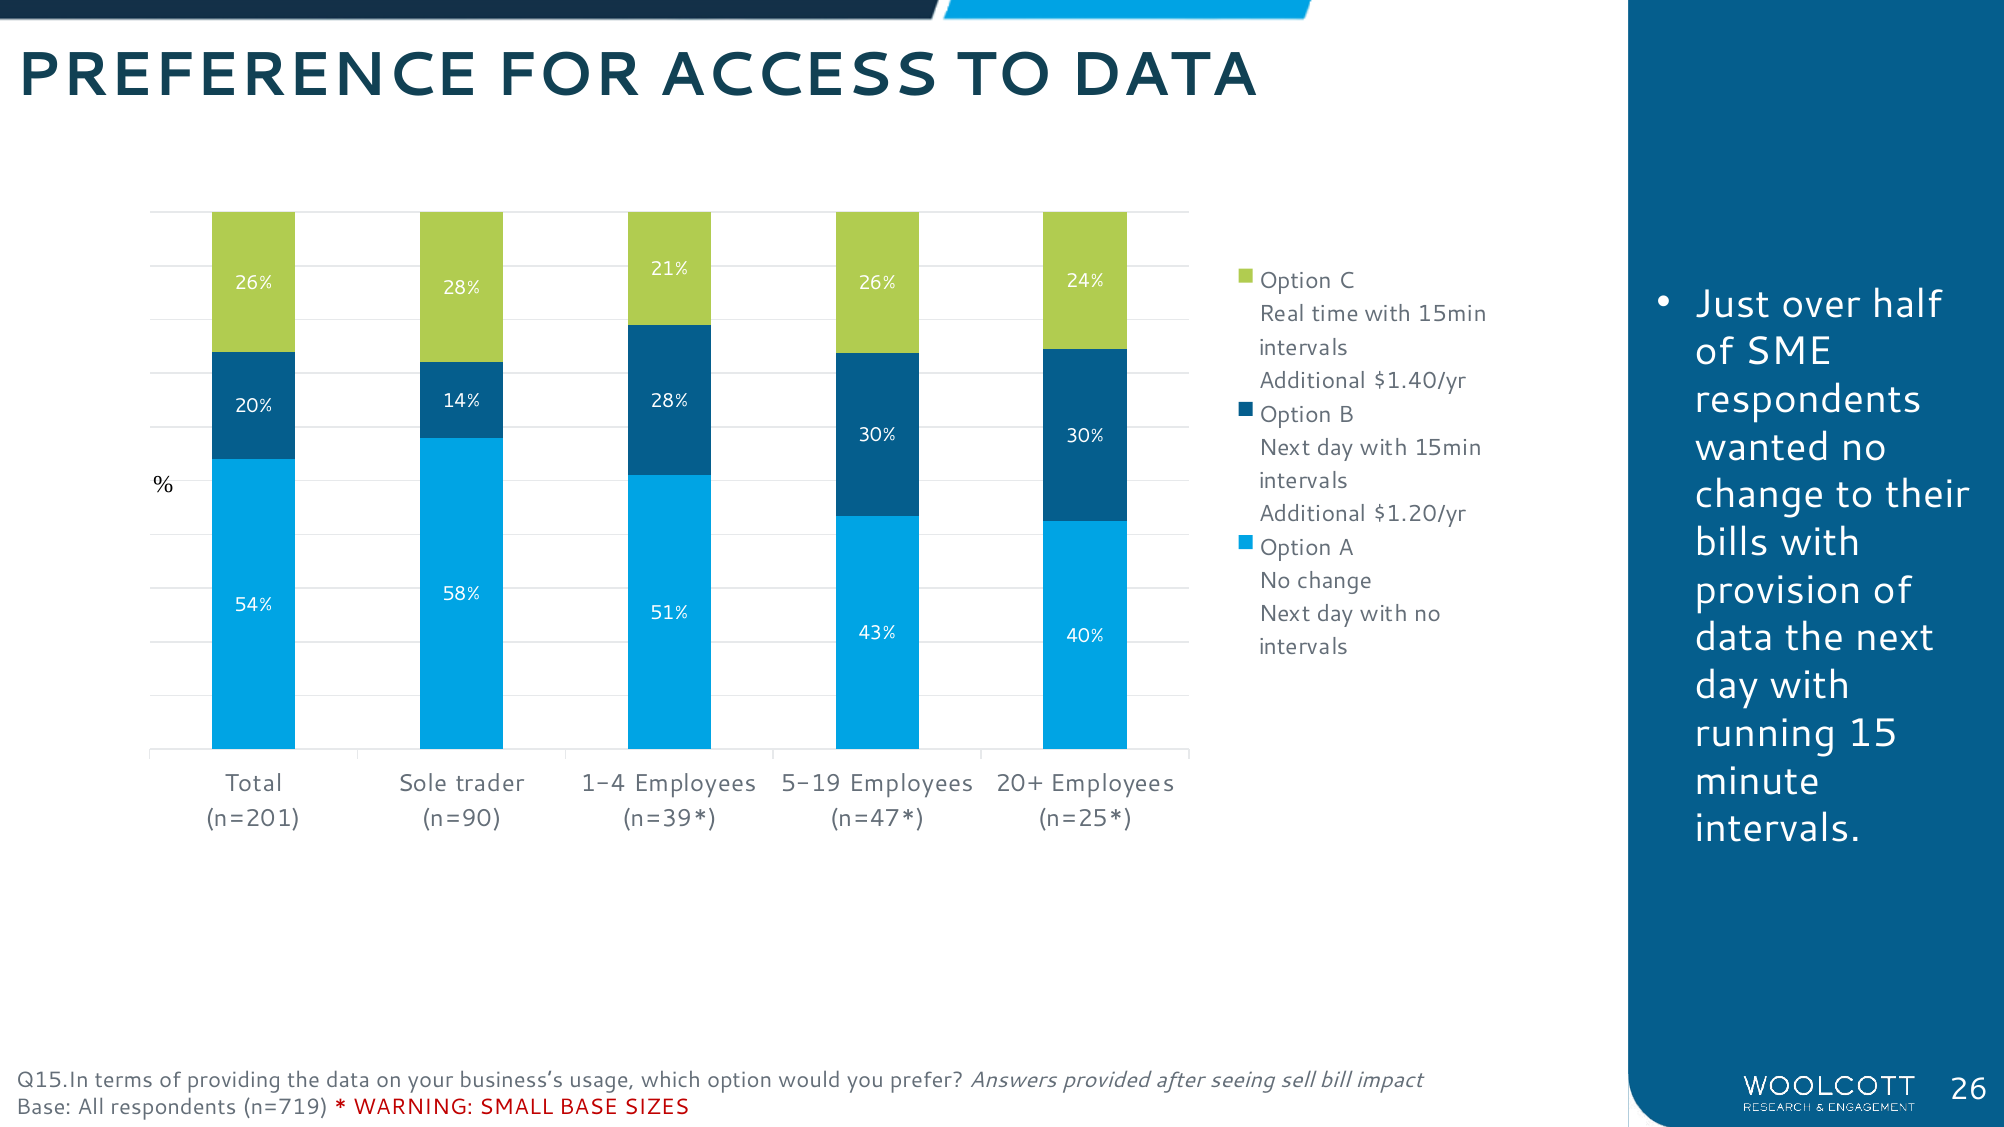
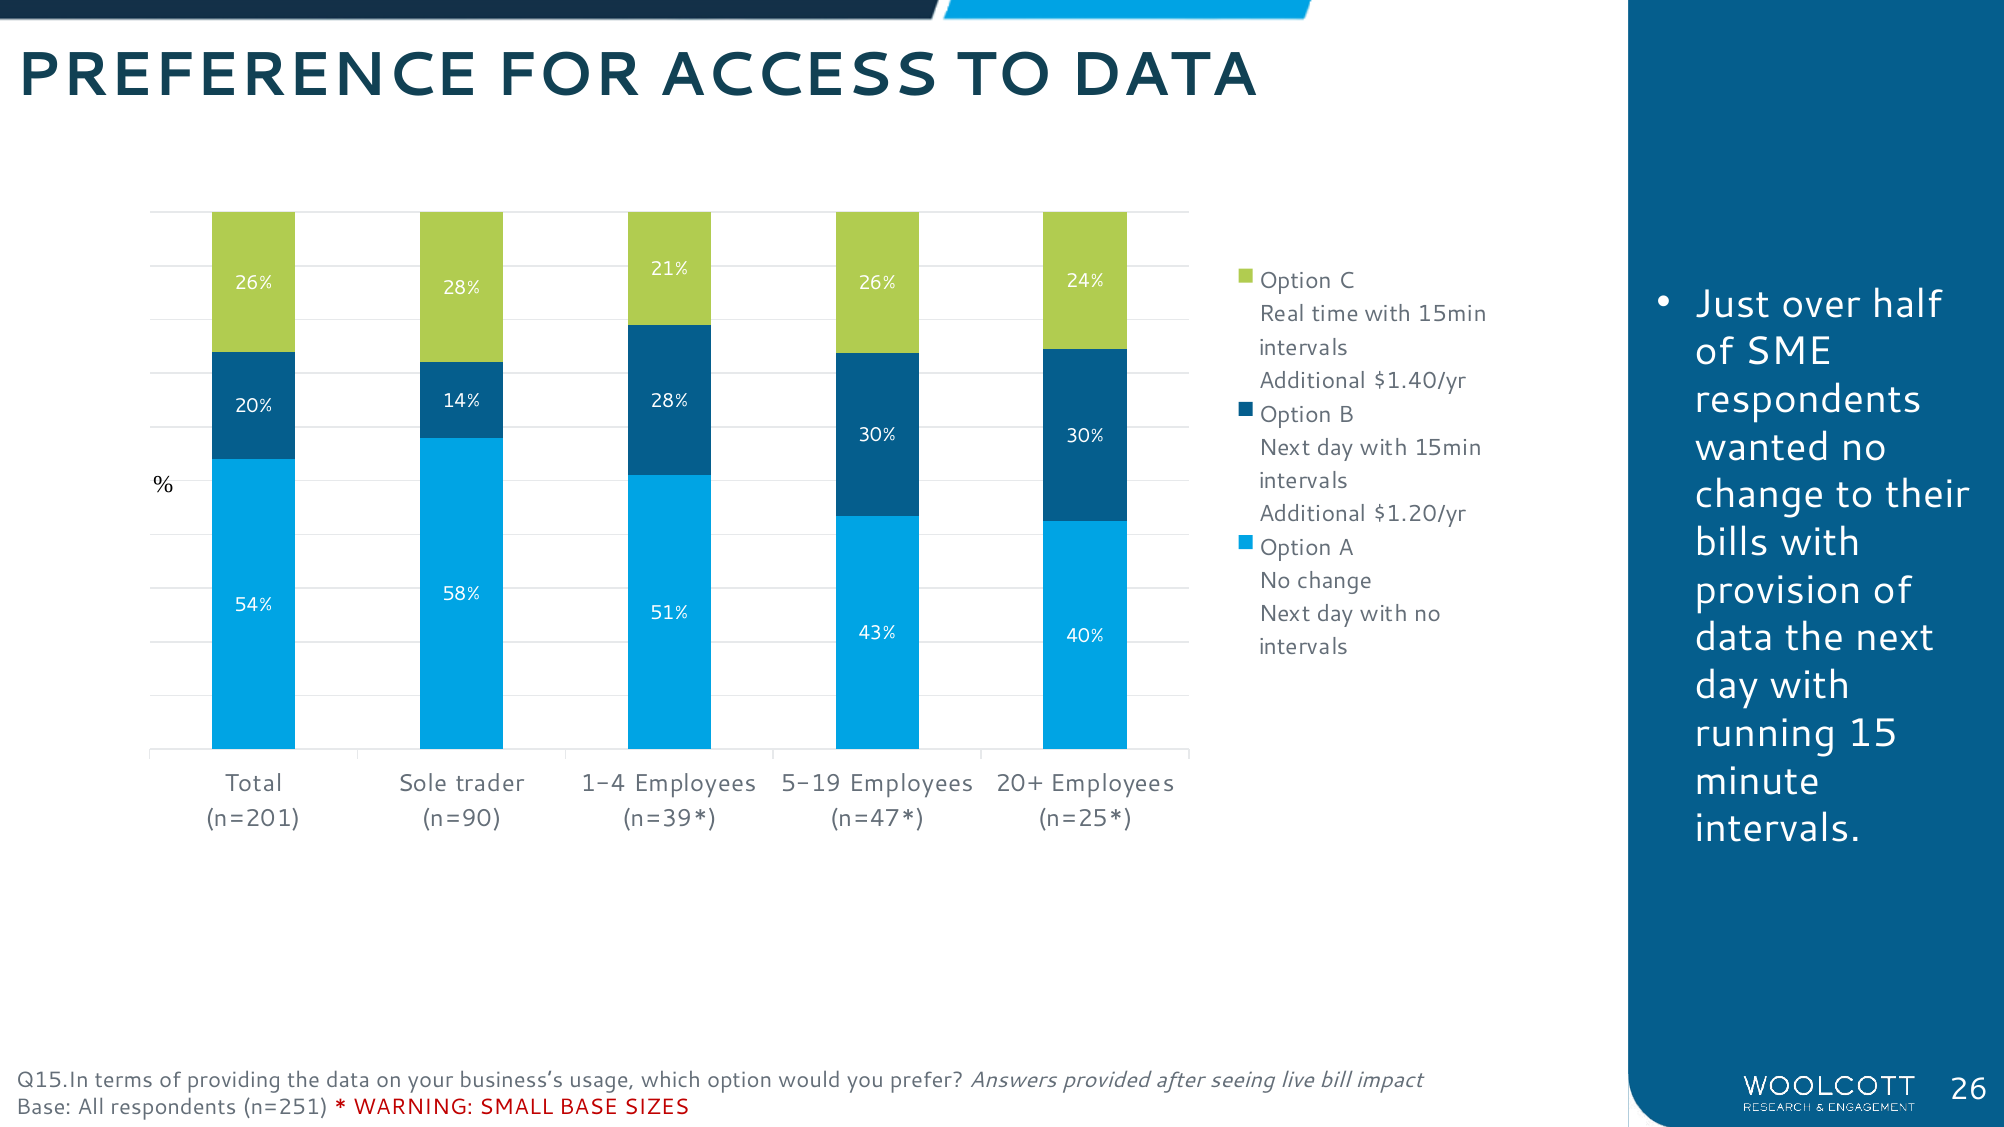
sell: sell -> live (1297, 1081)
n=719: n=719 -> n=251 (285, 1107)
